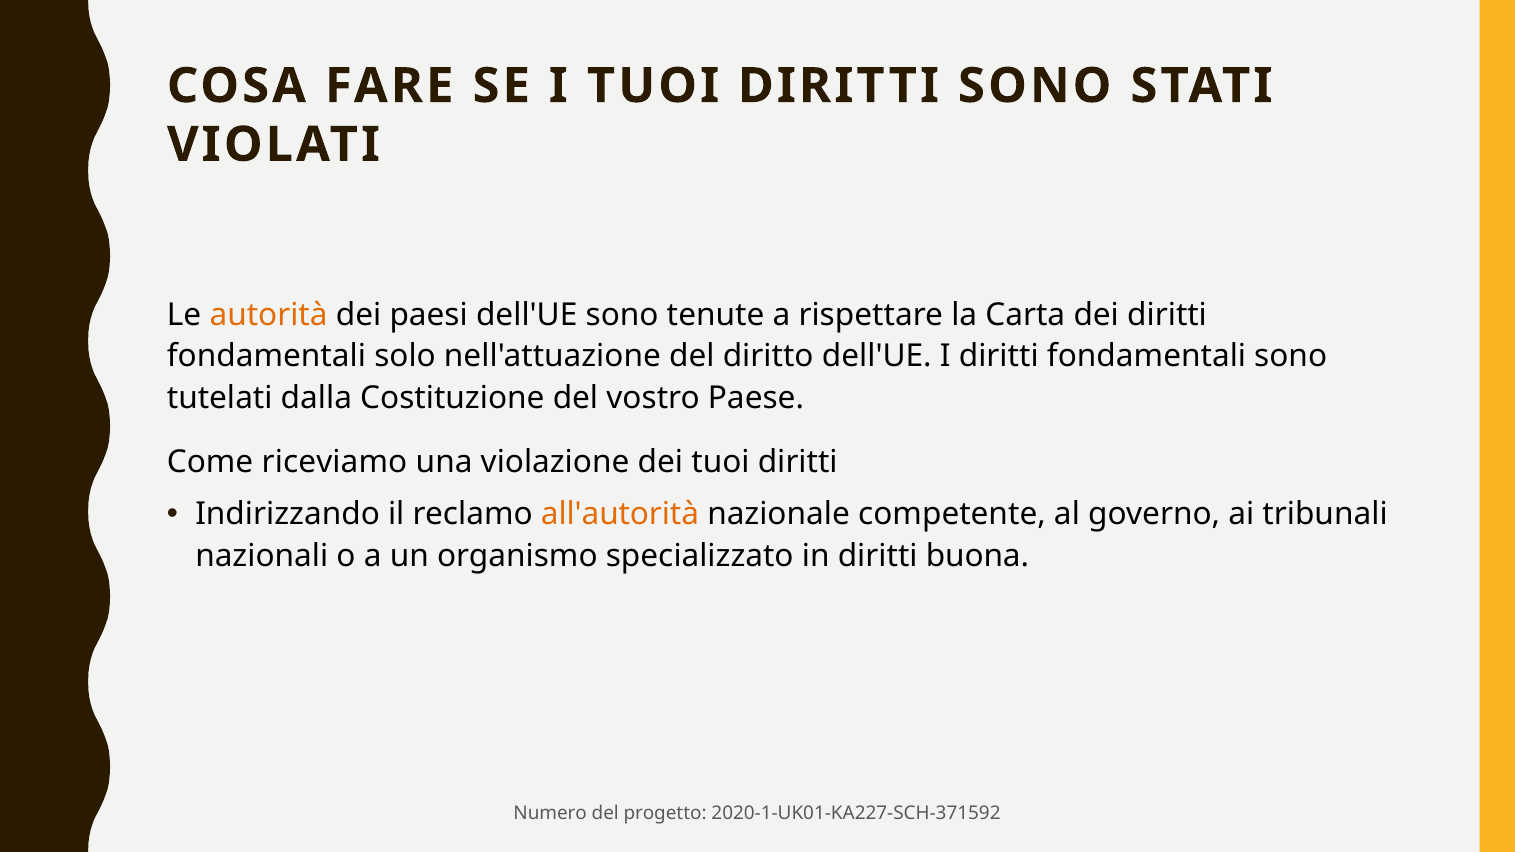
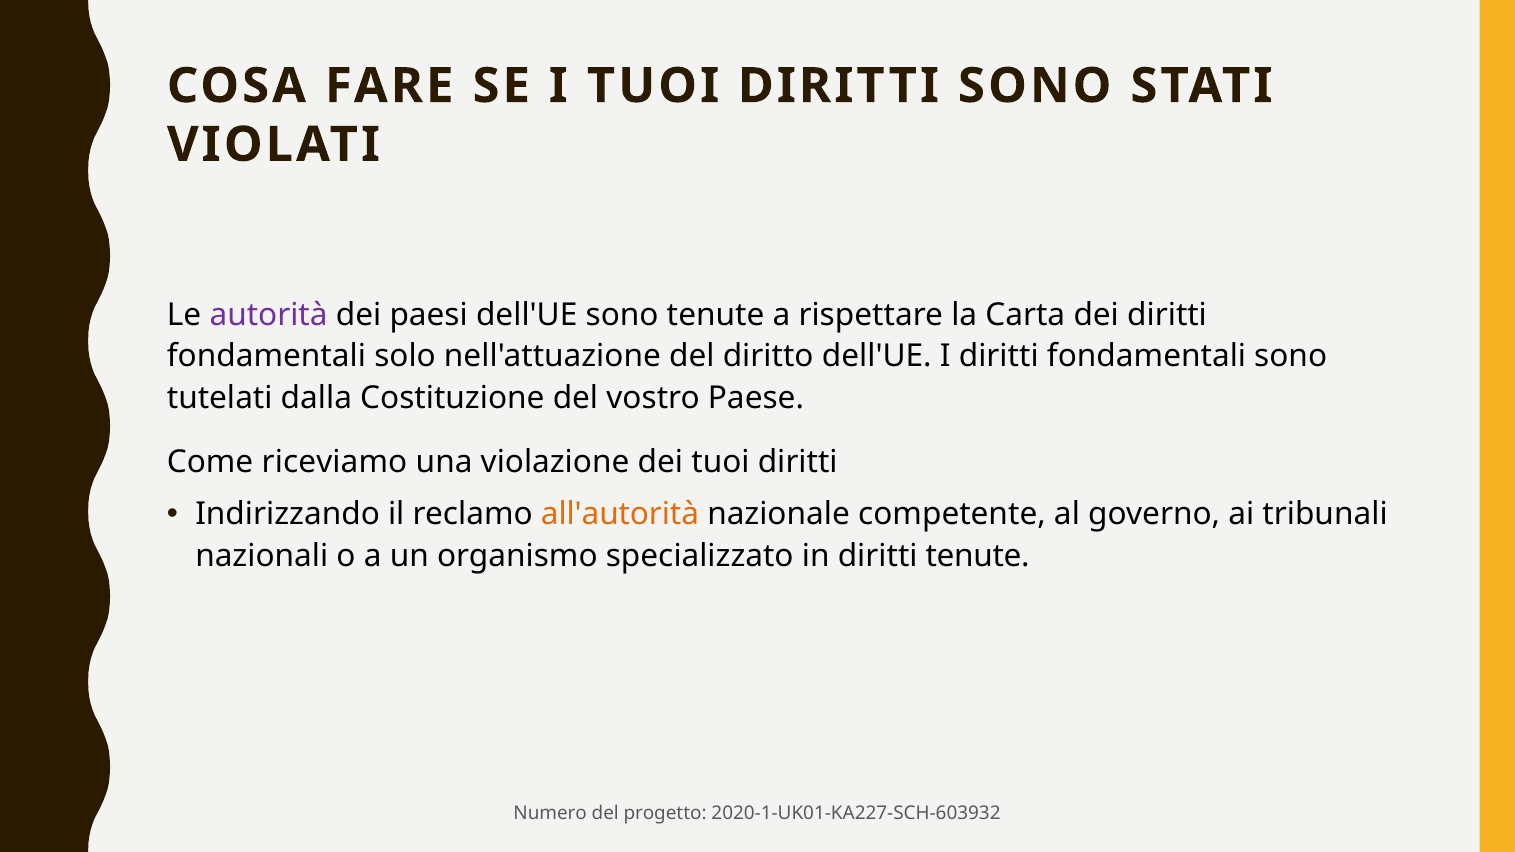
autorità colour: orange -> purple (269, 315)
diritti buona: buona -> tenute (978, 556)
2020-1-UK01-KA227-SCH-371592: 2020-1-UK01-KA227-SCH-371592 -> 2020-1-UK01-KA227-SCH-603932 (856, 814)
